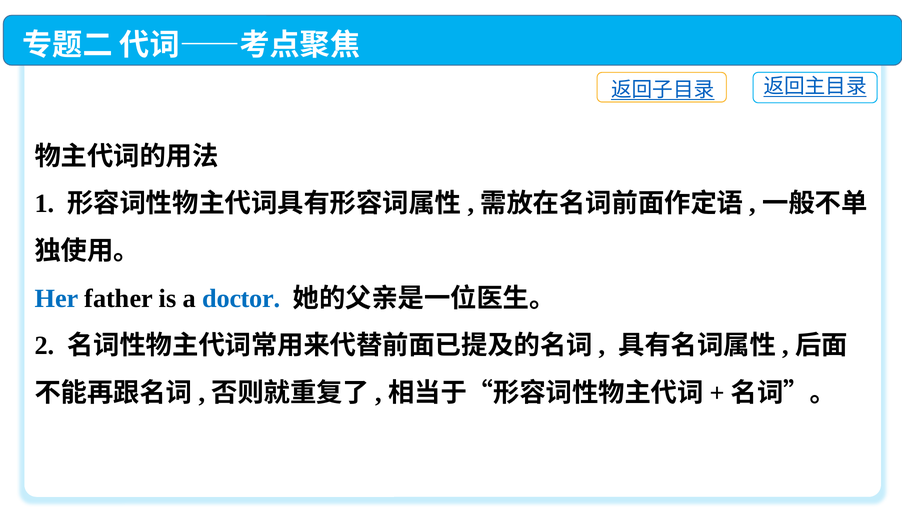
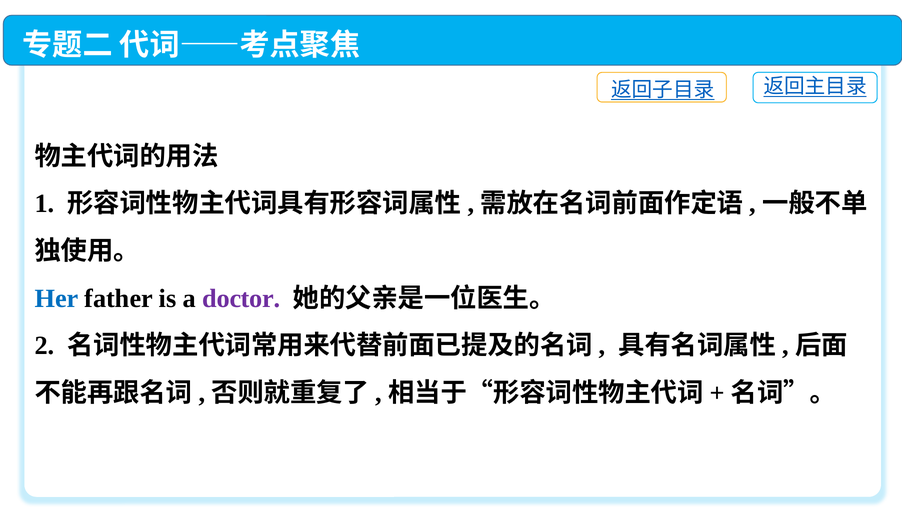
doctor colour: blue -> purple (241, 299)
